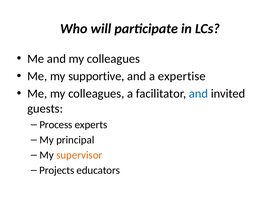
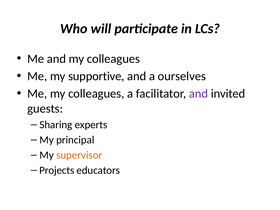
expertise: expertise -> ourselves (182, 76)
and colour: blue -> purple (199, 94)
Process: Process -> Sharing (56, 125)
